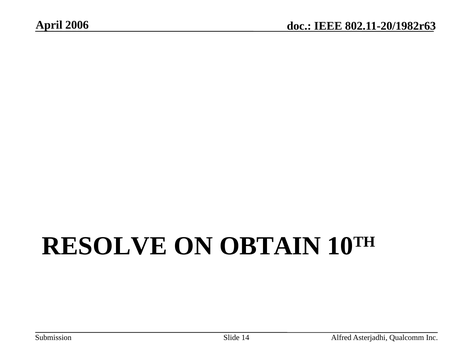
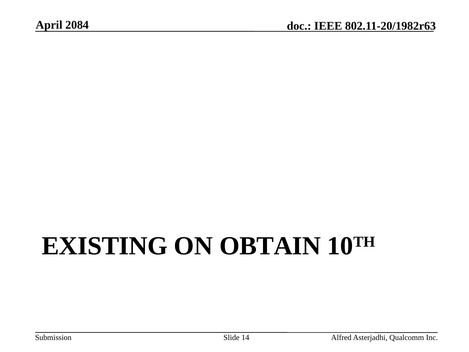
2006: 2006 -> 2084 (77, 25)
RESOLVE: RESOLVE -> EXISTING (105, 246)
